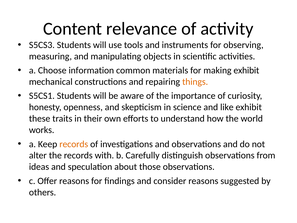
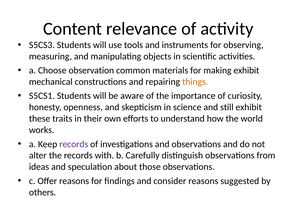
information: information -> observation (91, 70)
like: like -> still (227, 107)
records colour: orange -> purple (74, 144)
